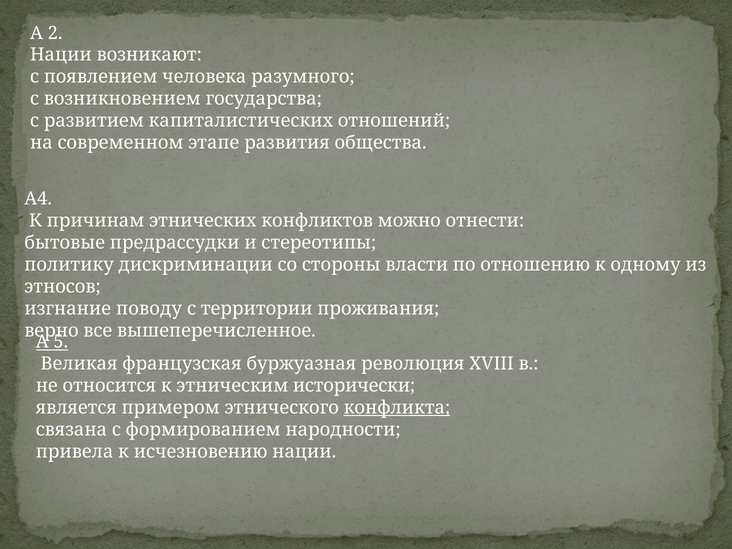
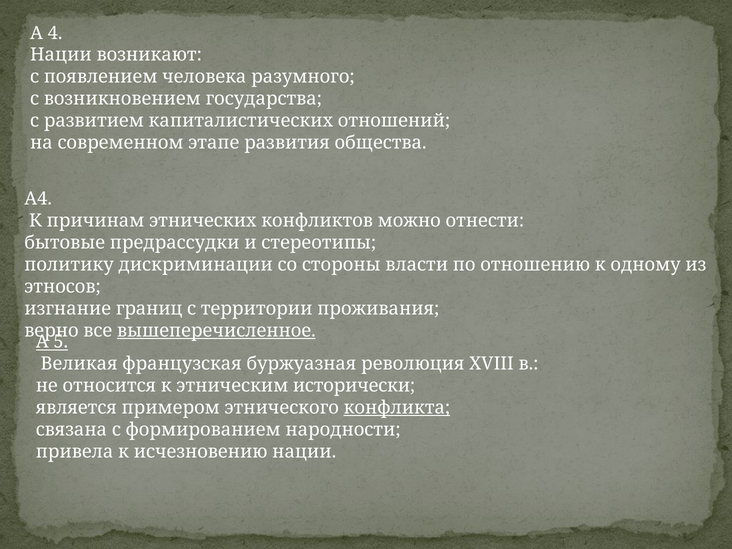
2: 2 -> 4 (55, 33)
поводу: поводу -> границ (149, 309)
вышеперечисленное underline: none -> present (216, 331)
